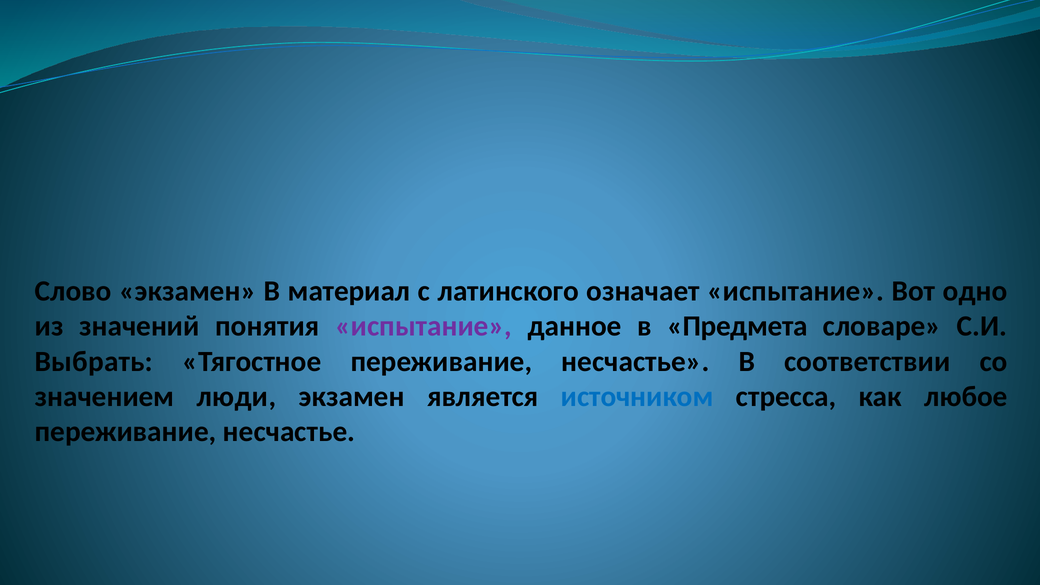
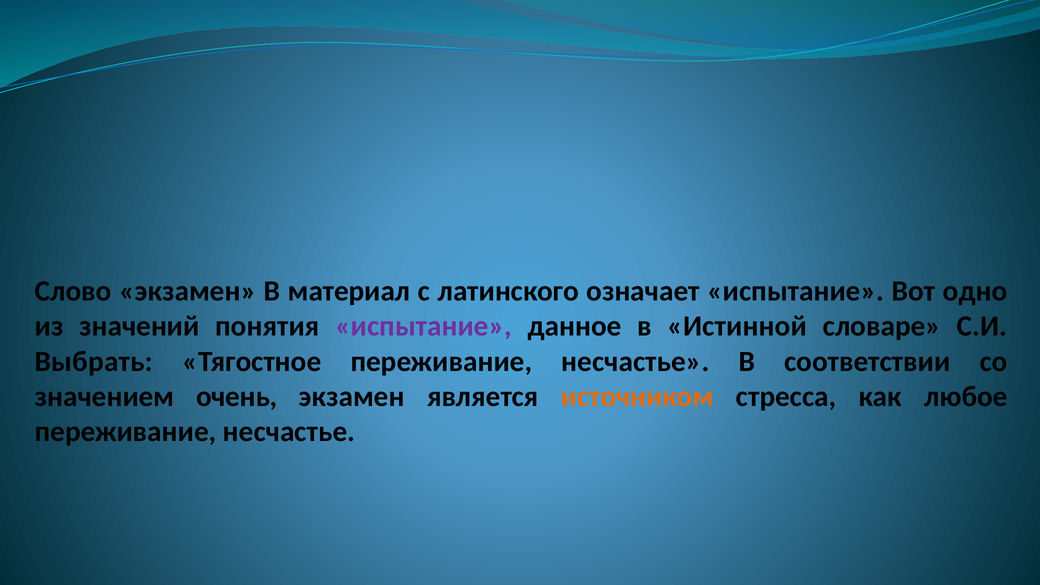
Предмета: Предмета -> Истинной (737, 326)
люди: люди -> очень (237, 396)
источником colour: blue -> orange (637, 396)
